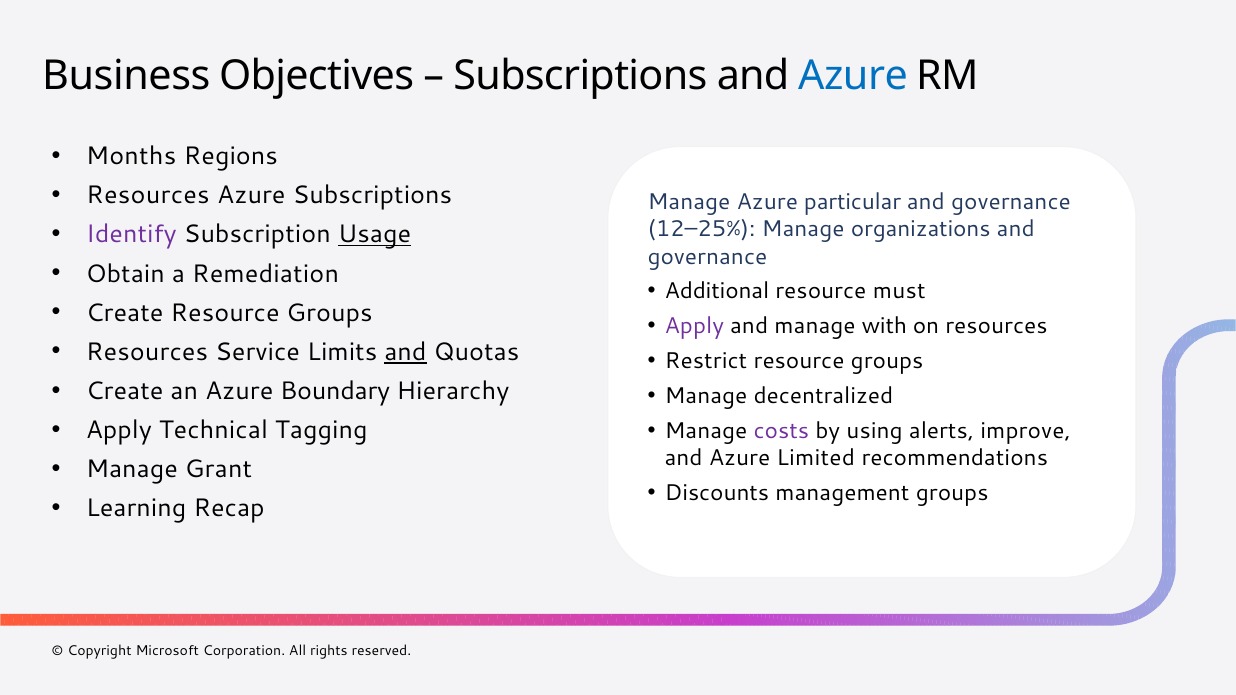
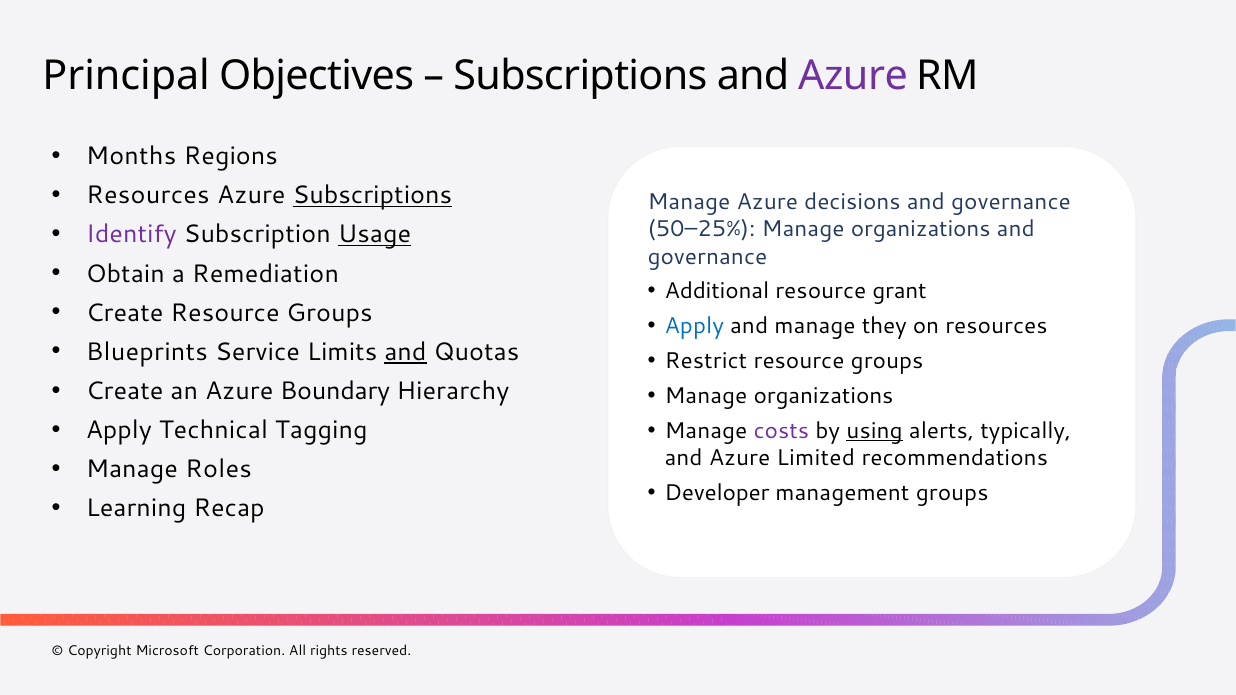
Business: Business -> Principal (126, 76)
Azure colour: blue -> purple (853, 76)
Subscriptions underline: none -> present (372, 196)
particular: particular -> decisions (852, 202)
12–25%: 12–25% -> 50–25% (702, 229)
must: must -> grant (900, 291)
Apply colour: purple -> blue (694, 326)
with: with -> they (884, 326)
Resources: Resources -> Blueprints (147, 352)
decentralized: decentralized -> organizations (823, 396)
using underline: none -> present (875, 431)
improve: improve -> typically (1026, 431)
Grant: Grant -> Roles (219, 470)
Discounts: Discounts -> Developer (717, 493)
